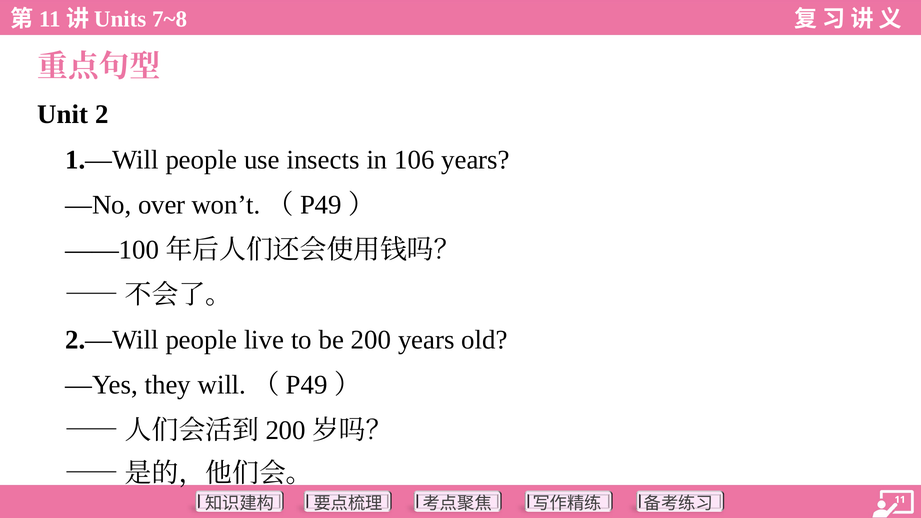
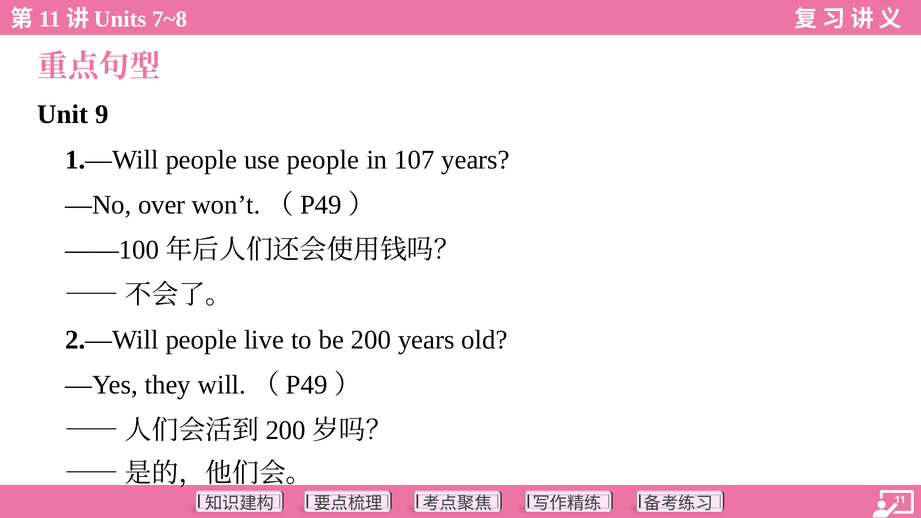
2: 2 -> 9 (102, 115)
use insects: insects -> people (323, 160)
106: 106 -> 107 (414, 160)
